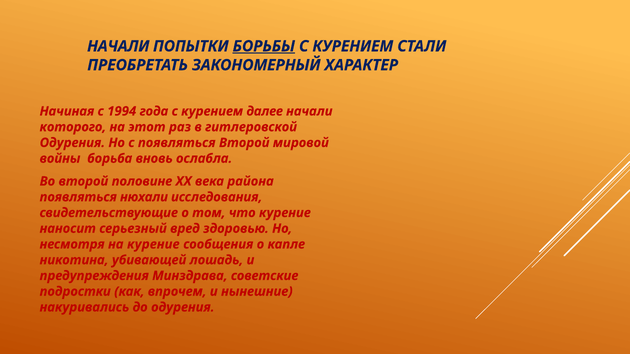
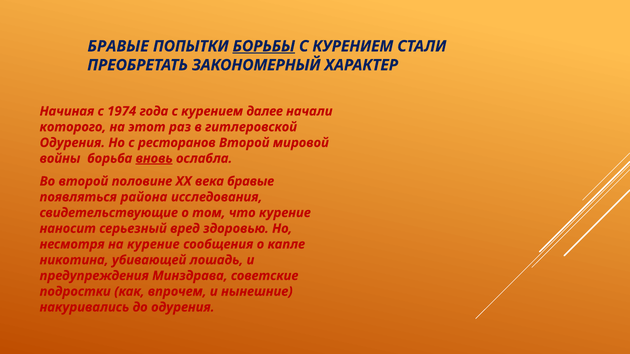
НАЧАЛИ: НАЧАЛИ -> БРАВЫЕ (118, 46)
1994: 1994 -> 1974 (122, 111)
с появляться: появляться -> ресторанов (177, 143)
вновь underline: none -> present (154, 159)
века района: района -> бравые (251, 181)
нюхали: нюхали -> района (144, 197)
